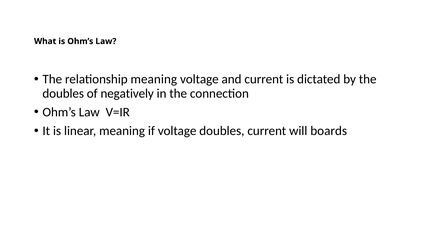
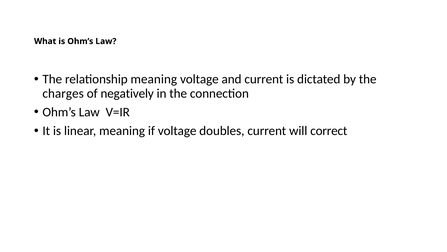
doubles: doubles -> charges (63, 93)
boards: boards -> correct (329, 131)
